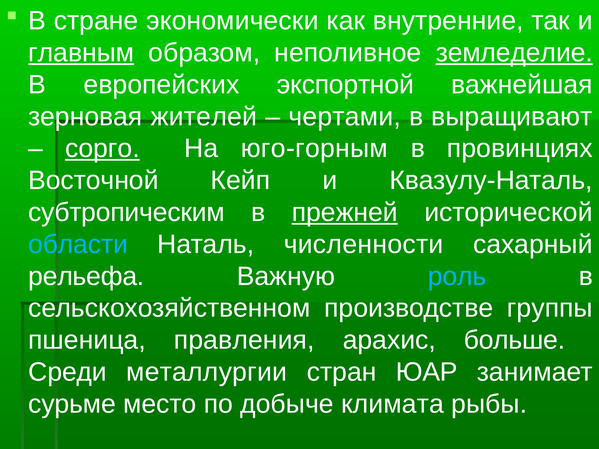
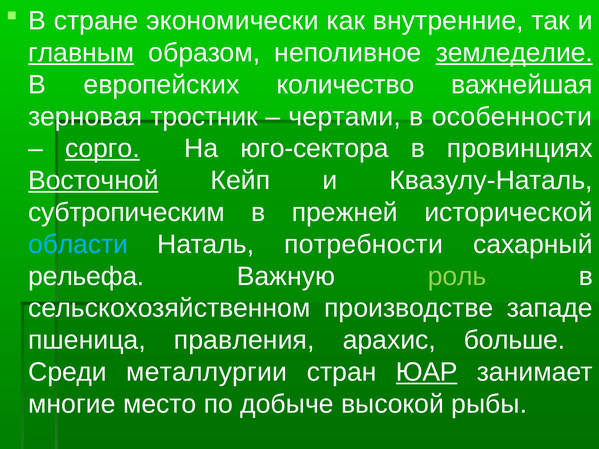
экспортной: экспортной -> количество (345, 85)
жителей: жителей -> тростник (204, 117)
выращивают: выращивают -> особенности (512, 117)
юго-горным: юго-горным -> юго-сектора (315, 149)
Восточной underline: none -> present (93, 181)
прежней underline: present -> none (345, 212)
численности: численности -> потребности (364, 244)
роль colour: light blue -> light green (457, 276)
группы: группы -> западе (550, 308)
ЮАР underline: none -> present (427, 372)
сурьме: сурьме -> многие (72, 404)
климата: климата -> высокой (392, 404)
